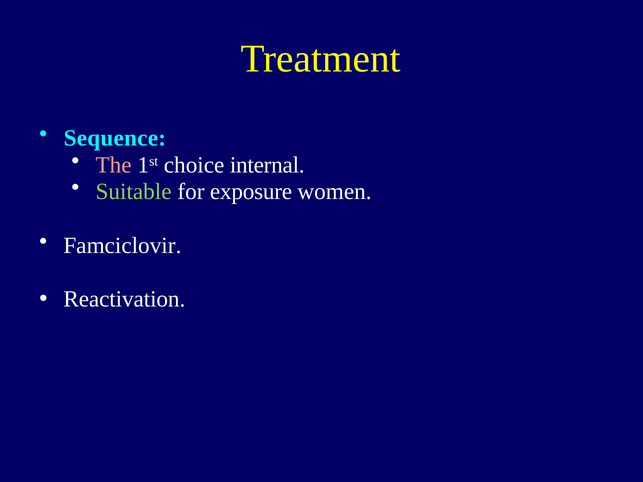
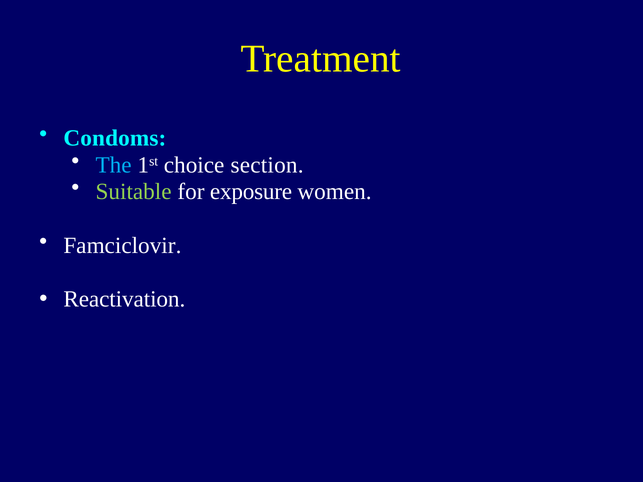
Sequence: Sequence -> Condoms (115, 138)
The colour: pink -> light blue (114, 165)
internal: internal -> section (267, 165)
